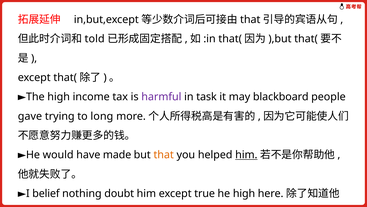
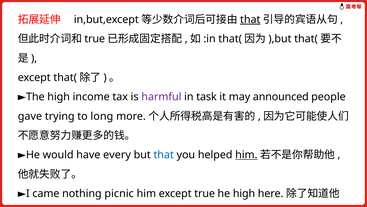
that underline: none -> present (250, 20)
told: told -> true (95, 39)
blackboard: blackboard -> announced (281, 97)
made: made -> every (117, 154)
that colour: orange -> blue (164, 154)
belief: belief -> came (46, 193)
doubt: doubt -> picnic (119, 193)
